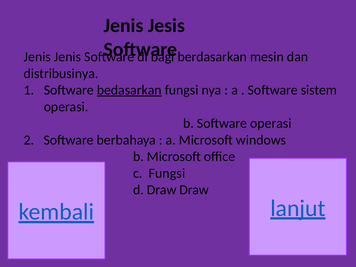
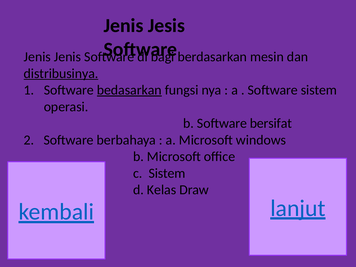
distribusinya underline: none -> present (61, 73)
Software operasi: operasi -> bersifat (271, 123)
c Fungsi: Fungsi -> Sistem (167, 173)
d Draw: Draw -> Kelas (162, 190)
